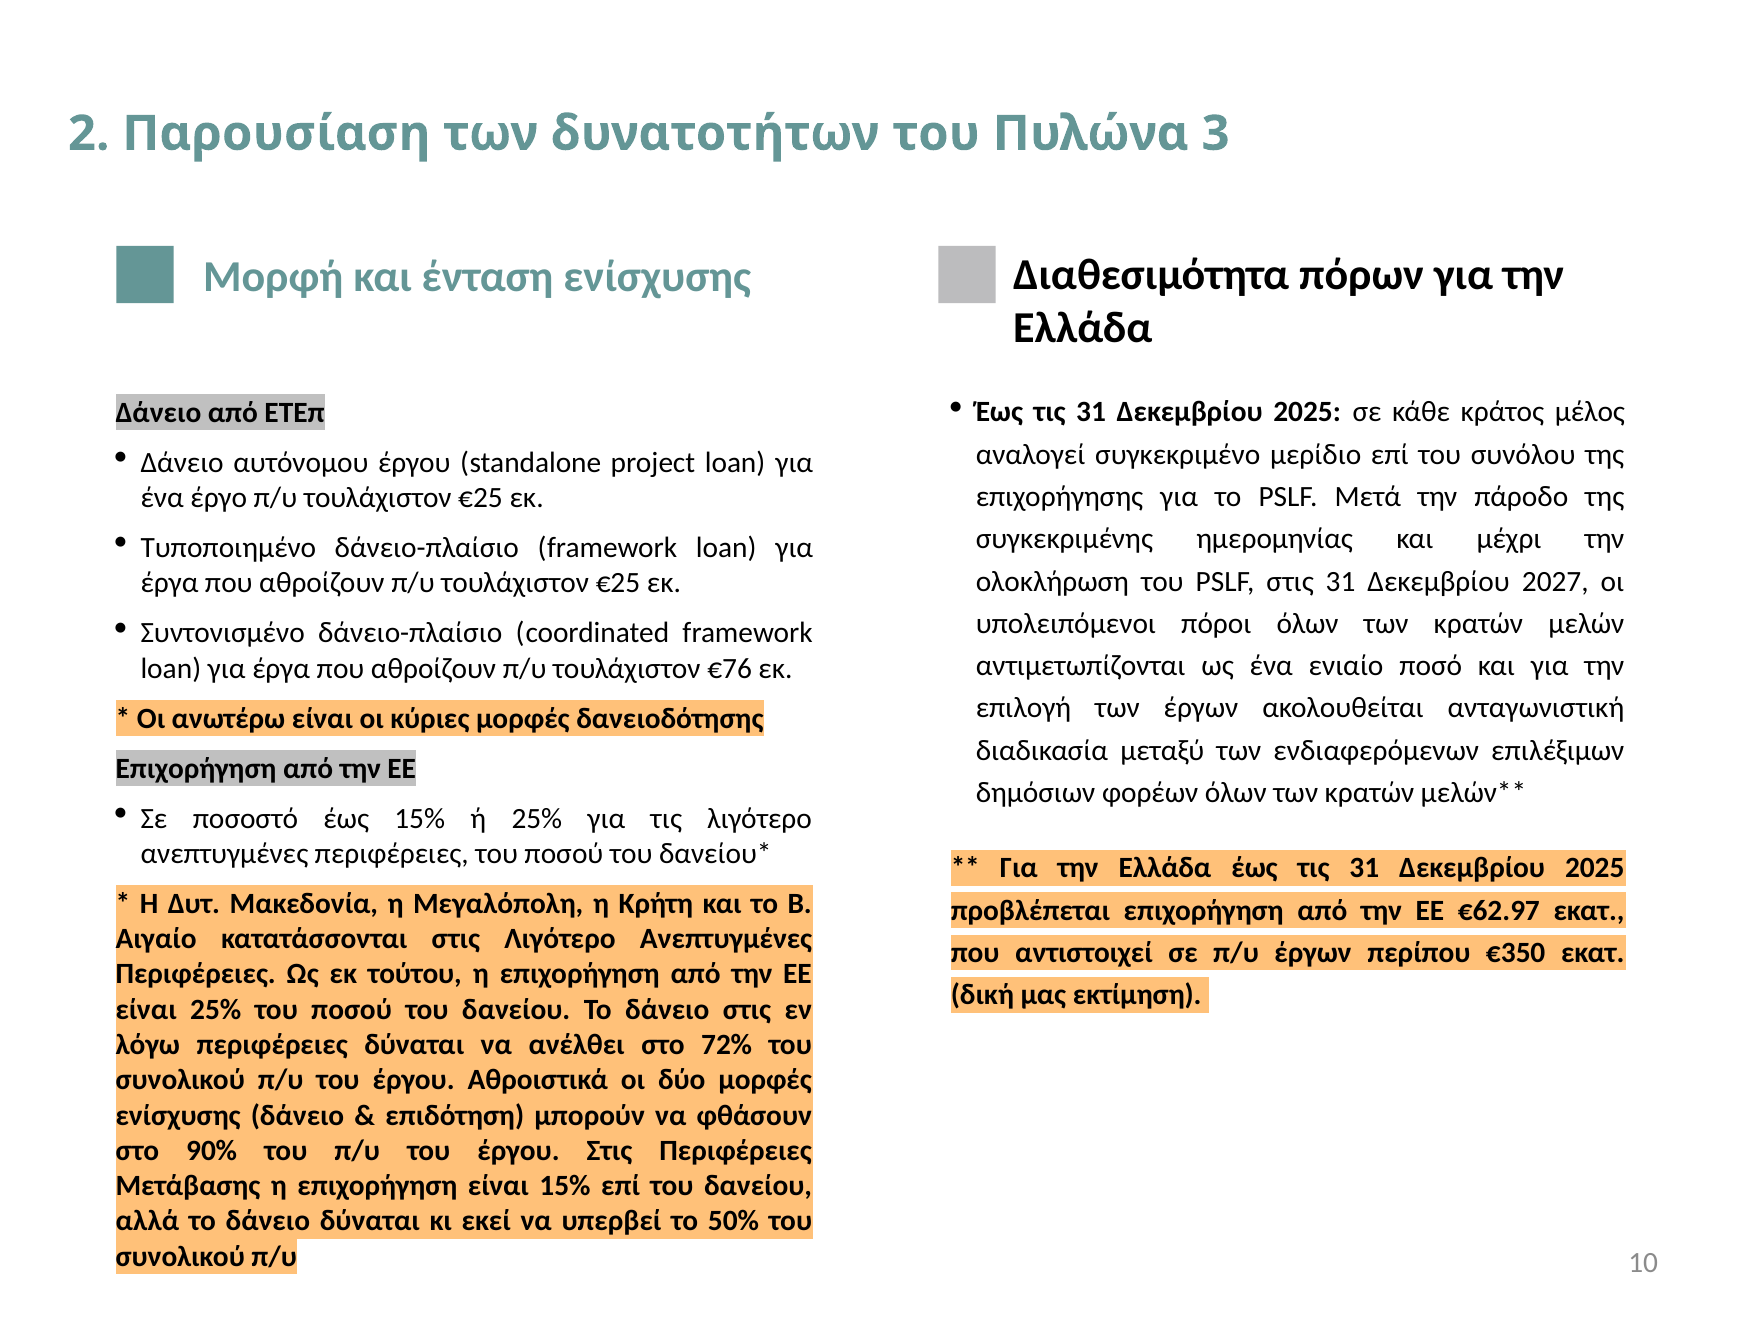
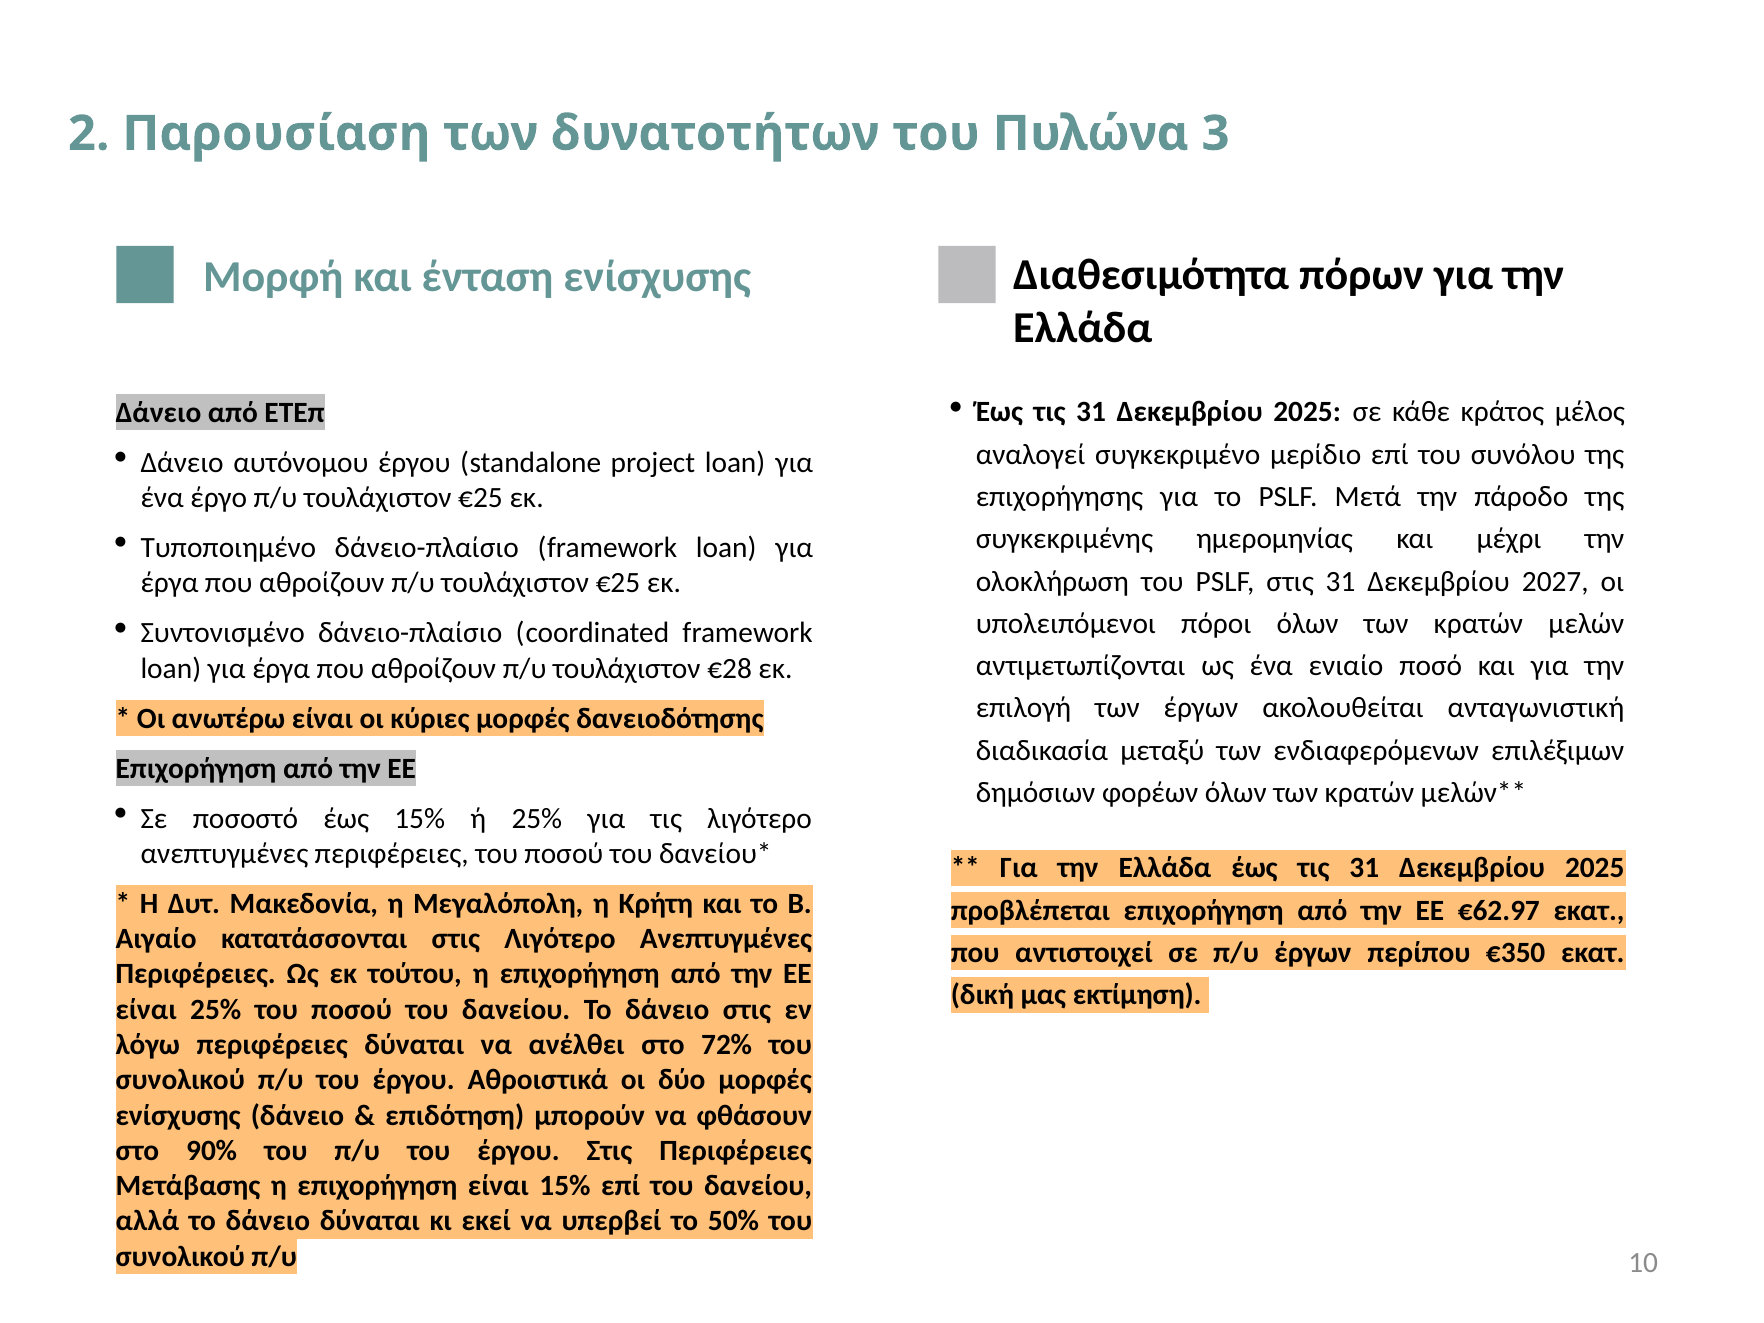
€76: €76 -> €28 (730, 668)
